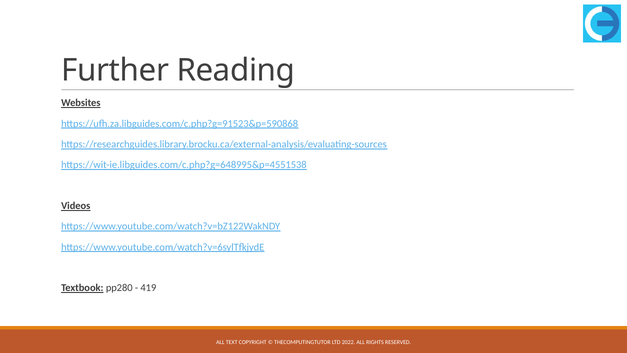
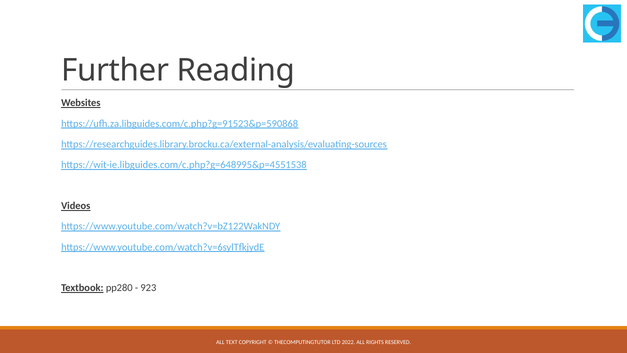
419: 419 -> 923 (148, 288)
